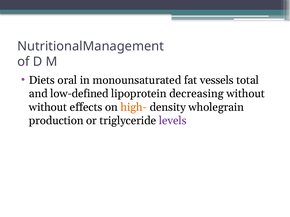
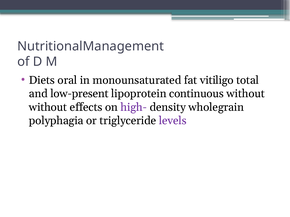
vessels: vessels -> vitiligo (217, 80)
low-defined: low-defined -> low-present (79, 94)
decreasing: decreasing -> continuous (196, 94)
high- colour: orange -> purple (134, 107)
production: production -> polyphagia (56, 121)
